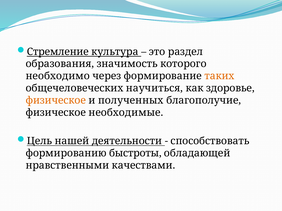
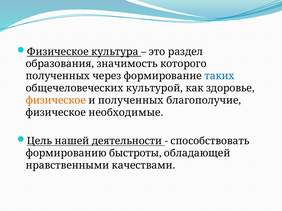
Стремление: Стремление -> Физическое (58, 52)
необходимо: необходимо -> полученных (58, 76)
таких colour: orange -> blue (219, 76)
научиться: научиться -> культурой (154, 88)
